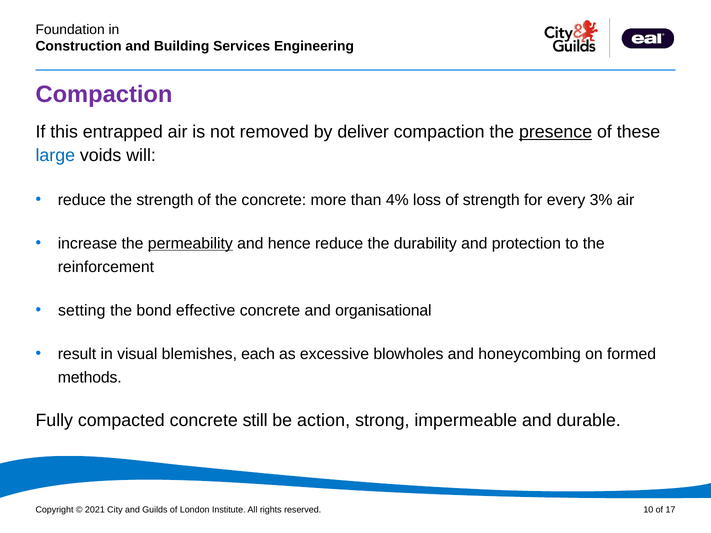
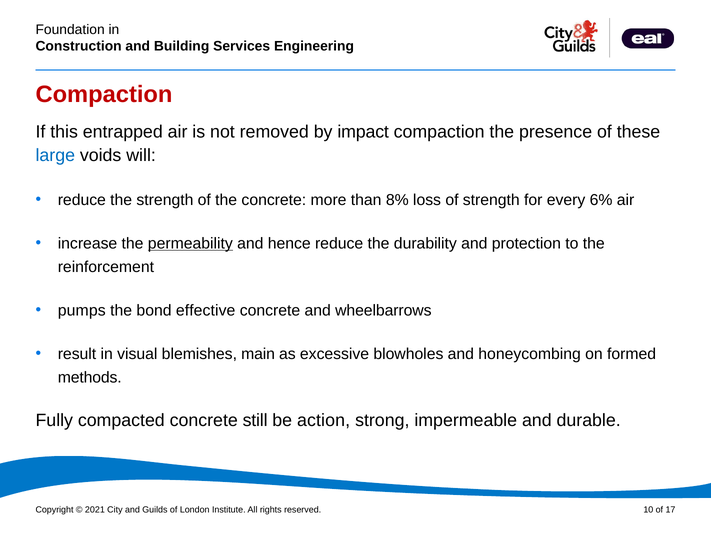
Compaction colour: purple -> red (104, 94)
deliver: deliver -> impact (363, 132)
presence underline: present -> none (556, 132)
4%: 4% -> 8% (397, 200)
3%: 3% -> 6% (601, 200)
setting: setting -> pumps (82, 311)
organisational: organisational -> wheelbarrows (383, 311)
each: each -> main (258, 354)
